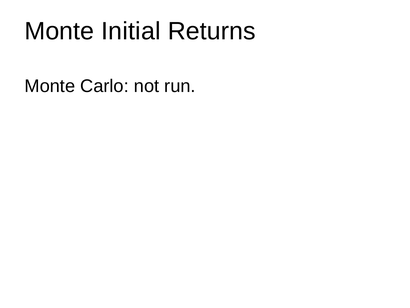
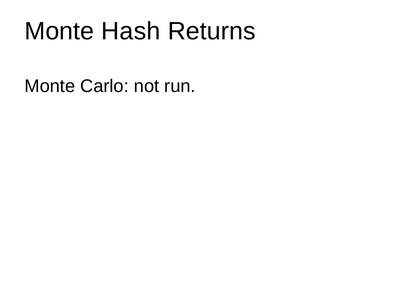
Initial: Initial -> Hash (131, 31)
